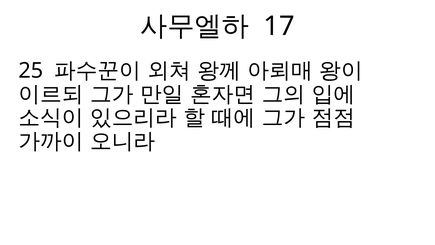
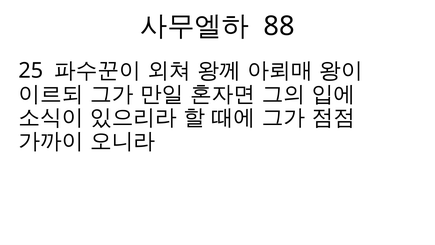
17: 17 -> 88 (279, 26)
